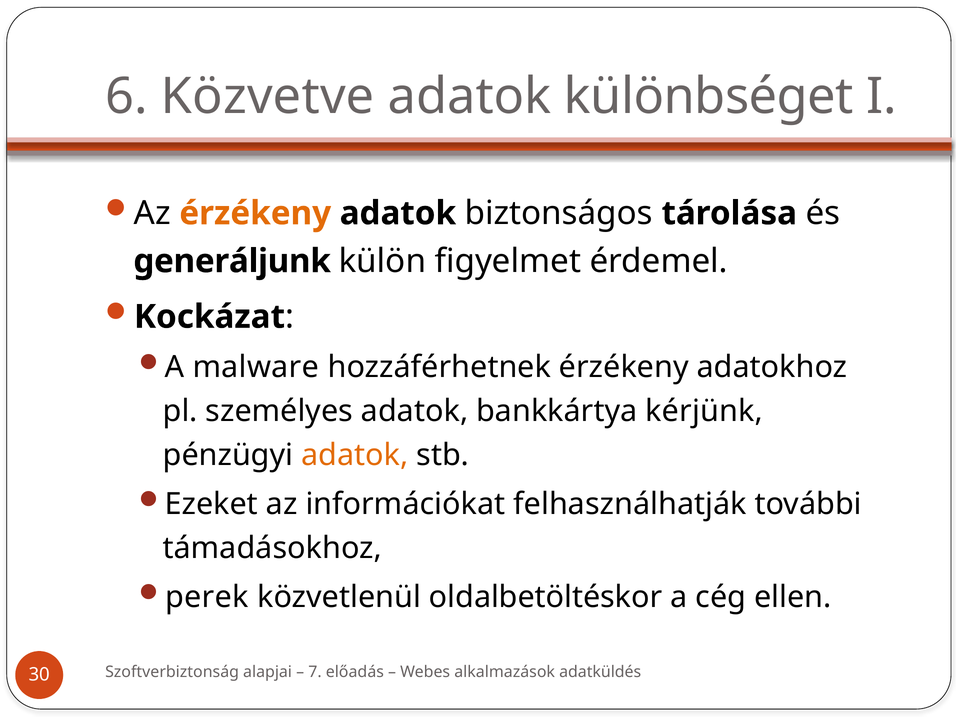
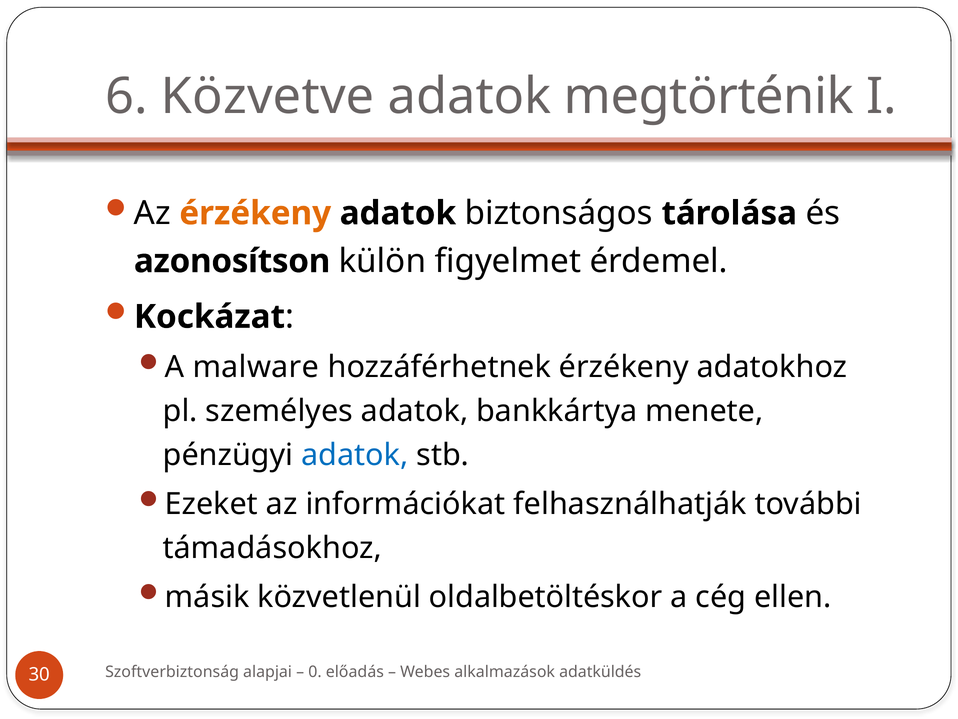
különbséget: különbséget -> megtörténik (709, 96)
generáljunk: generáljunk -> azonosítson (232, 261)
kérjünk: kérjünk -> menete (704, 411)
adatok colour: orange -> blue (355, 455)
perek: perek -> másik (207, 597)
7: 7 -> 0 (315, 672)
